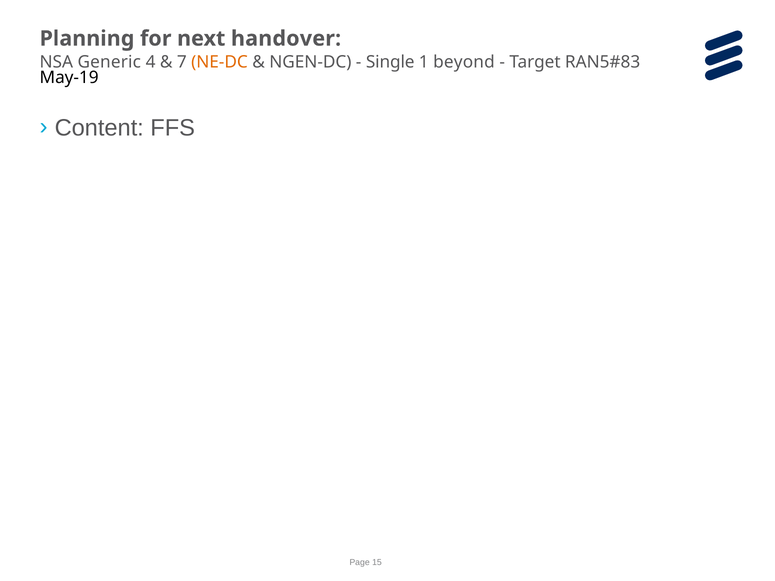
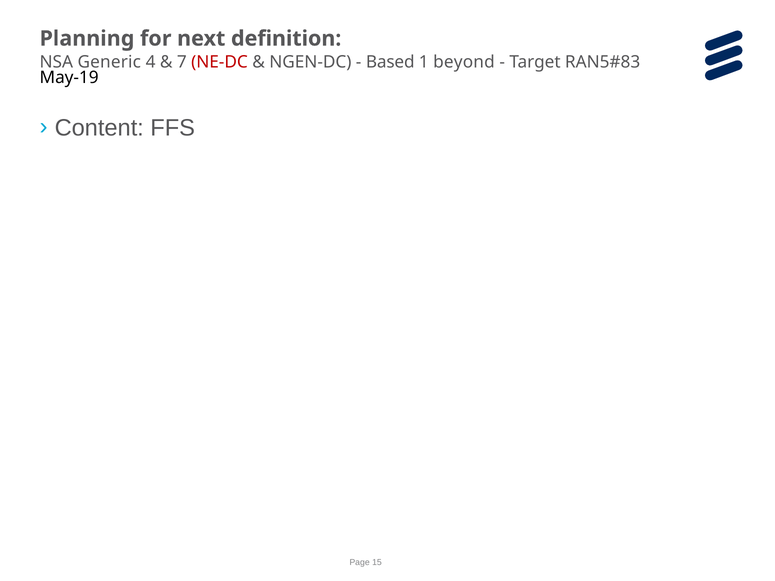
handover: handover -> definition (286, 39)
NE-DC colour: orange -> red (219, 62)
Single: Single -> Based (390, 62)
